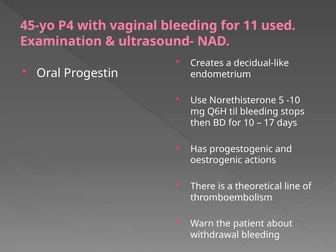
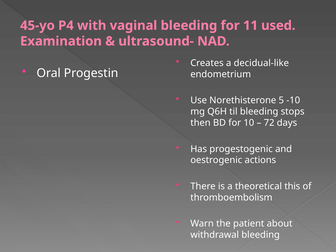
17: 17 -> 72 (269, 123)
line: line -> this (292, 186)
